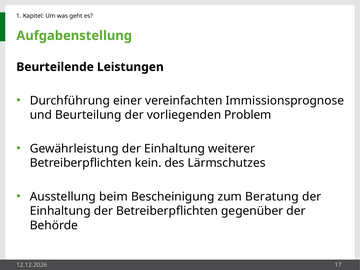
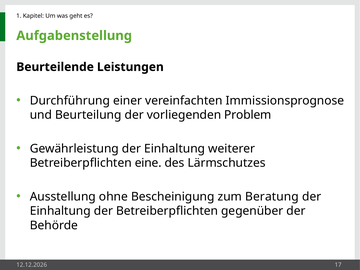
kein: kein -> eine (148, 163)
beim: beim -> ohne (113, 197)
